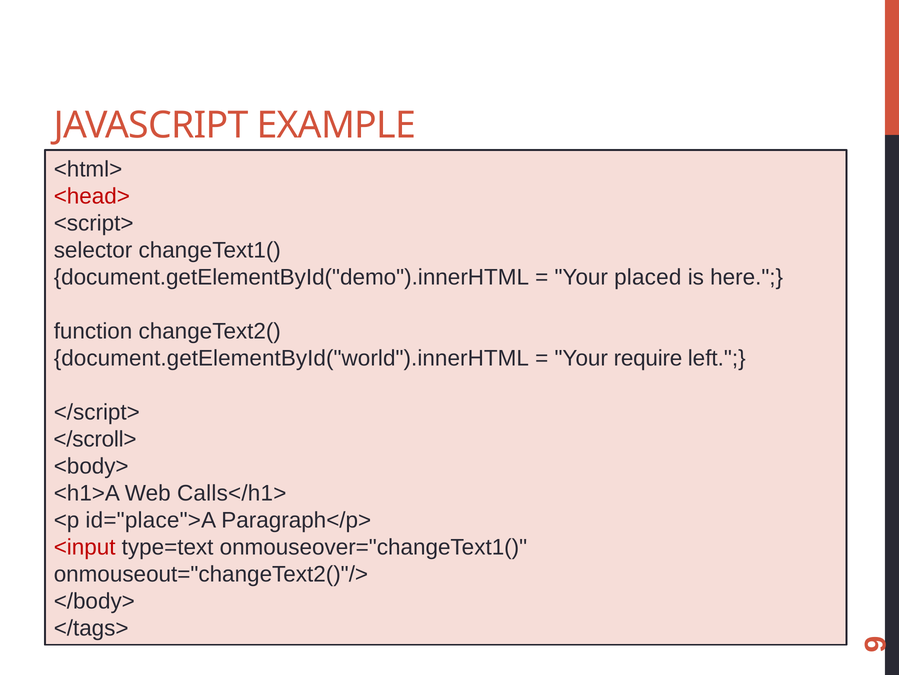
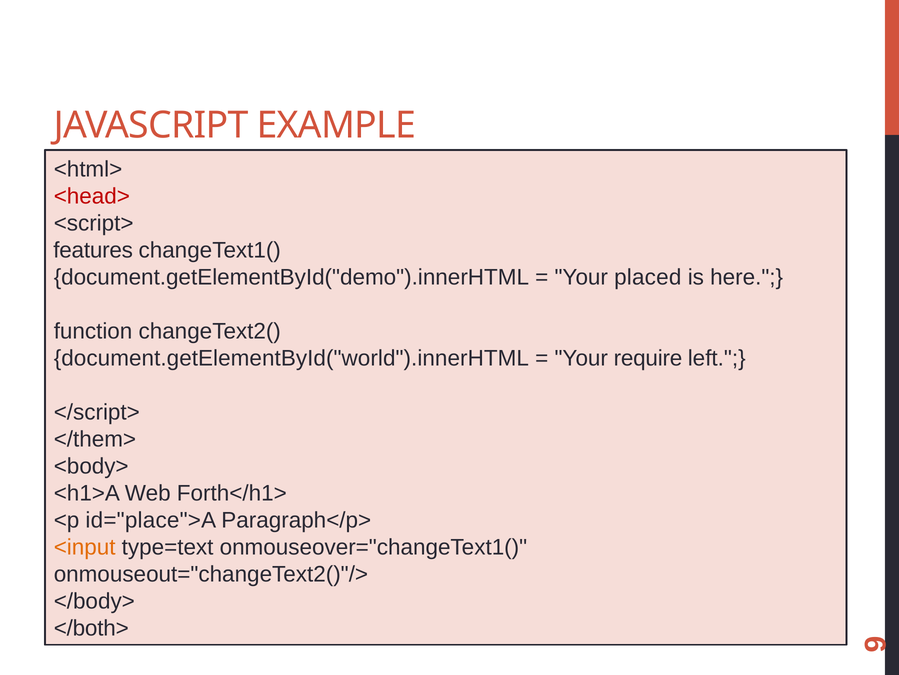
selector: selector -> features (93, 250)
</scroll>: </scroll> -> </them> (95, 439)
Calls</h1>: Calls</h1> -> Forth</h1> (232, 493)
<input colour: red -> orange (85, 547)
</tags>: </tags> -> </both> (91, 628)
